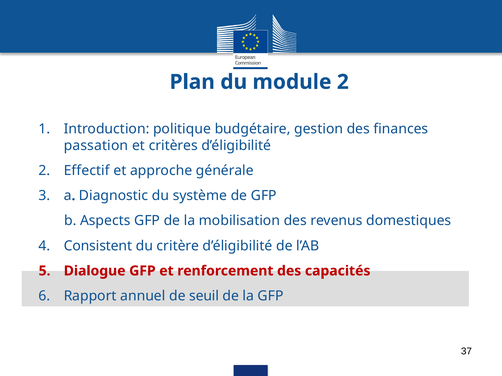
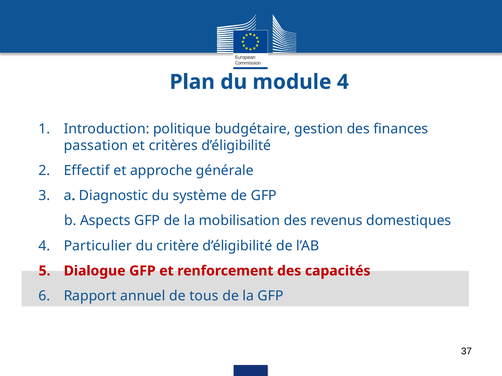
module 2: 2 -> 4 (343, 82)
Consistent: Consistent -> Particulier (98, 246)
seuil: seuil -> tous (204, 296)
